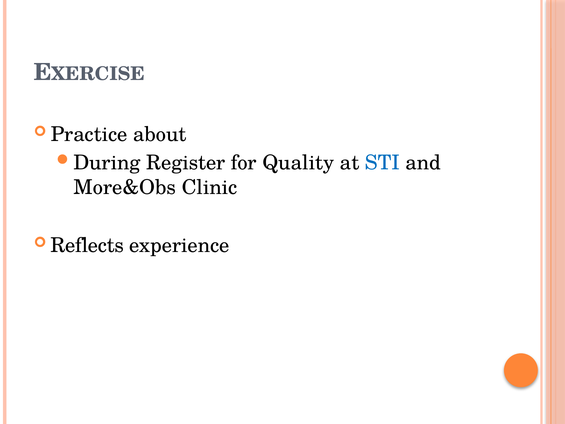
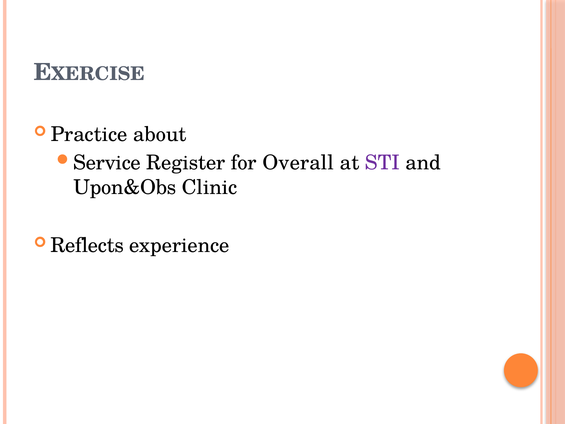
During: During -> Service (107, 163)
Quality: Quality -> Overall (298, 163)
STI colour: blue -> purple (382, 163)
More&Obs: More&Obs -> Upon&Obs (125, 187)
